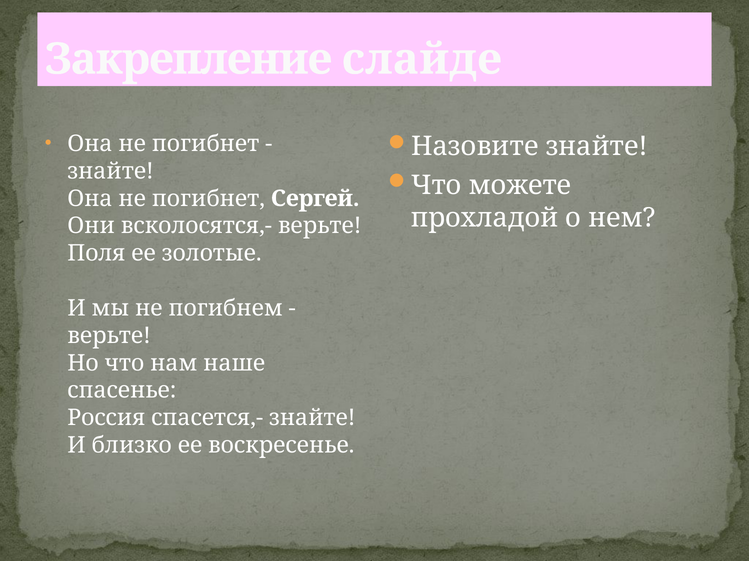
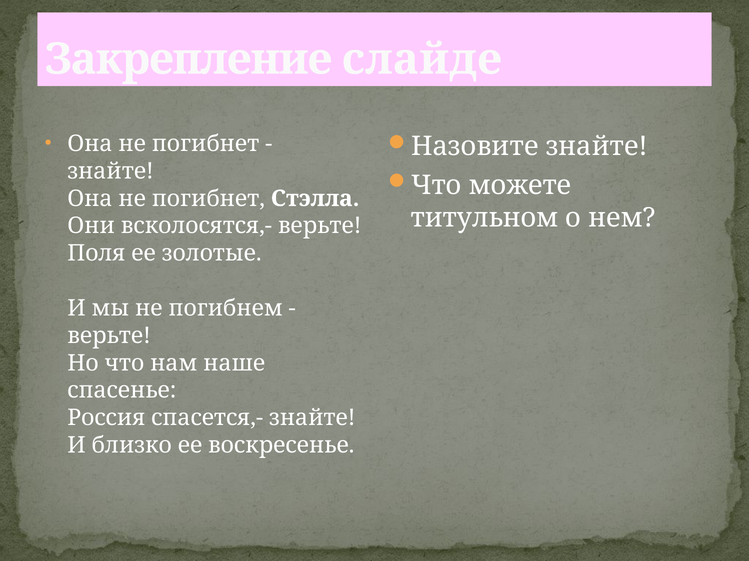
Сергей: Сергей -> Стэлла (315, 199)
прохладой: прохладой -> титульном (485, 218)
